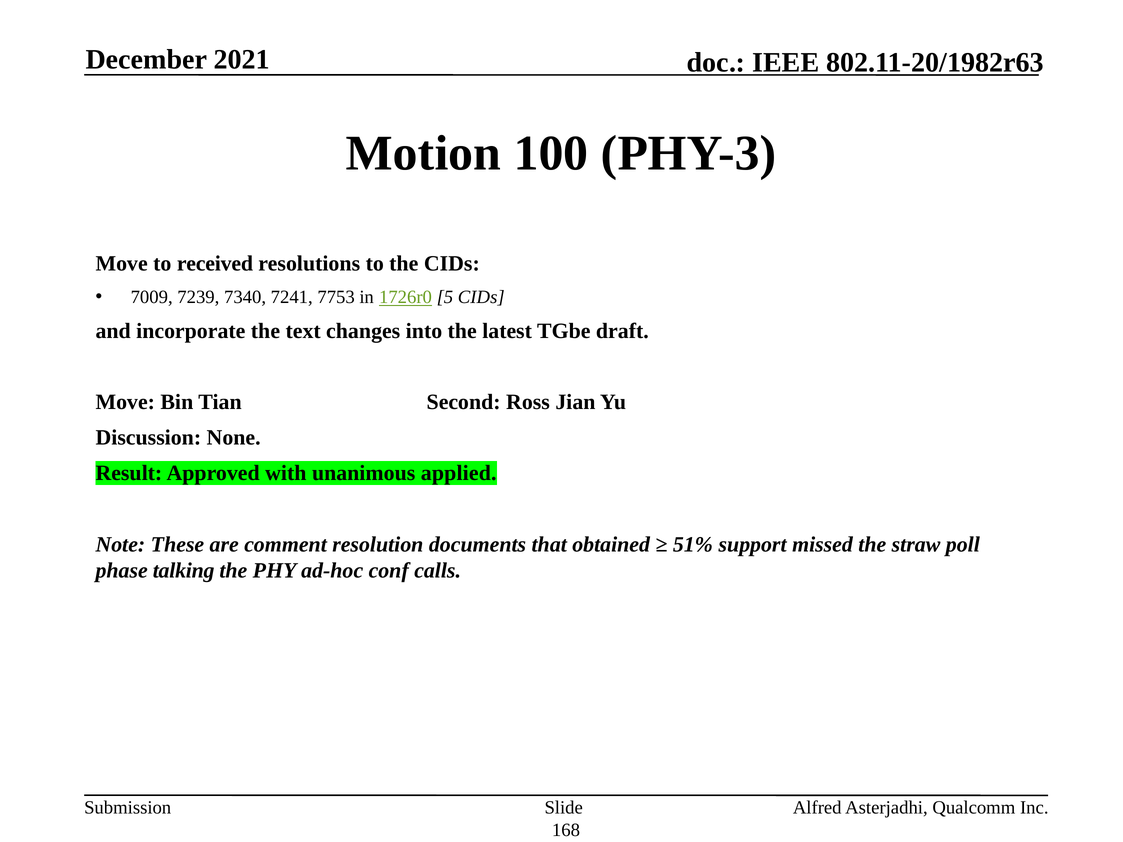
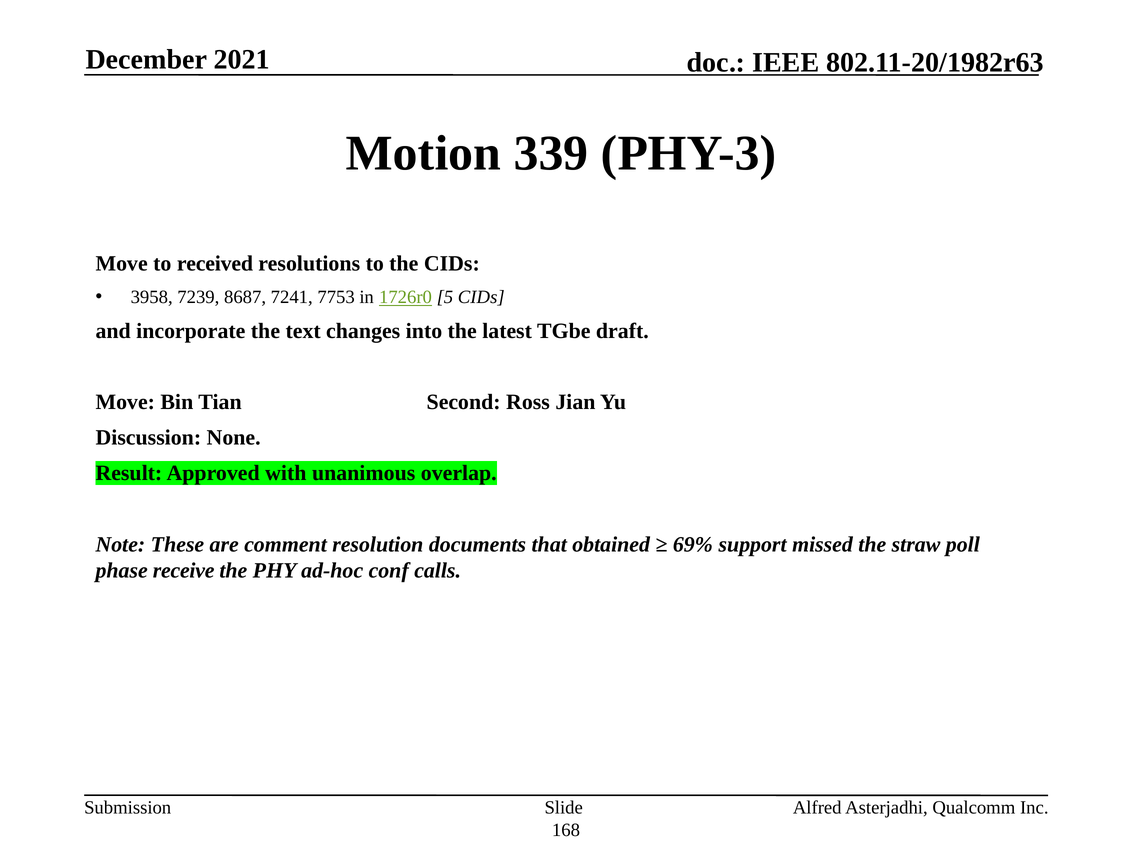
100: 100 -> 339 (551, 153)
7009: 7009 -> 3958 (152, 297)
7340: 7340 -> 8687 (245, 297)
applied: applied -> overlap (459, 473)
51%: 51% -> 69% (693, 545)
talking: talking -> receive (184, 571)
